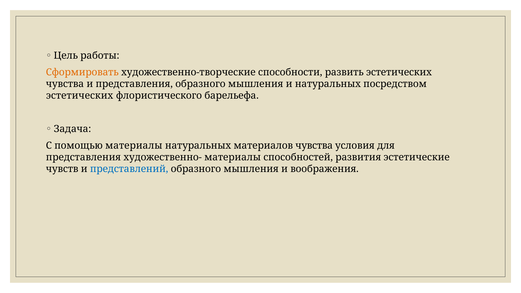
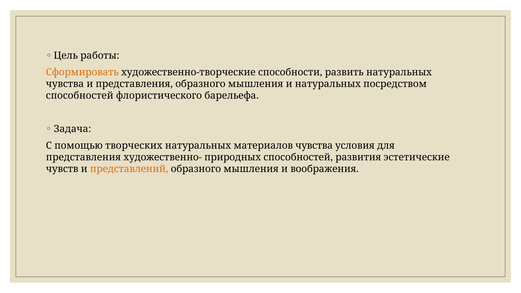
развить эстетических: эстетических -> натуральных (399, 72)
эстетических: эстетических -> способностей (80, 96)
помощью материалы: материалы -> творческих (134, 146)
художественно- материалы: материалы -> природных (233, 157)
представлений colour: blue -> orange (129, 169)
